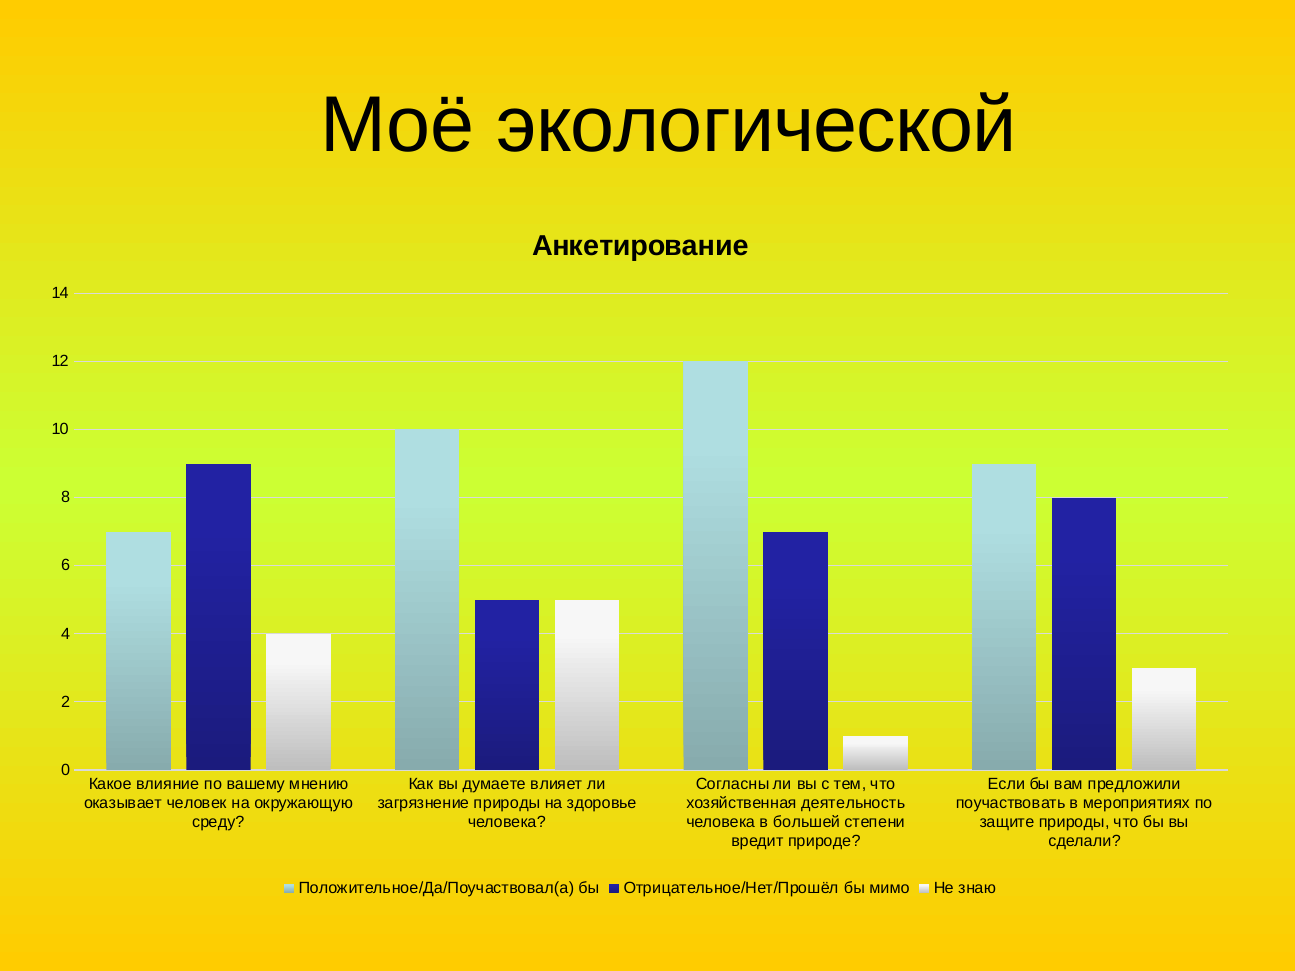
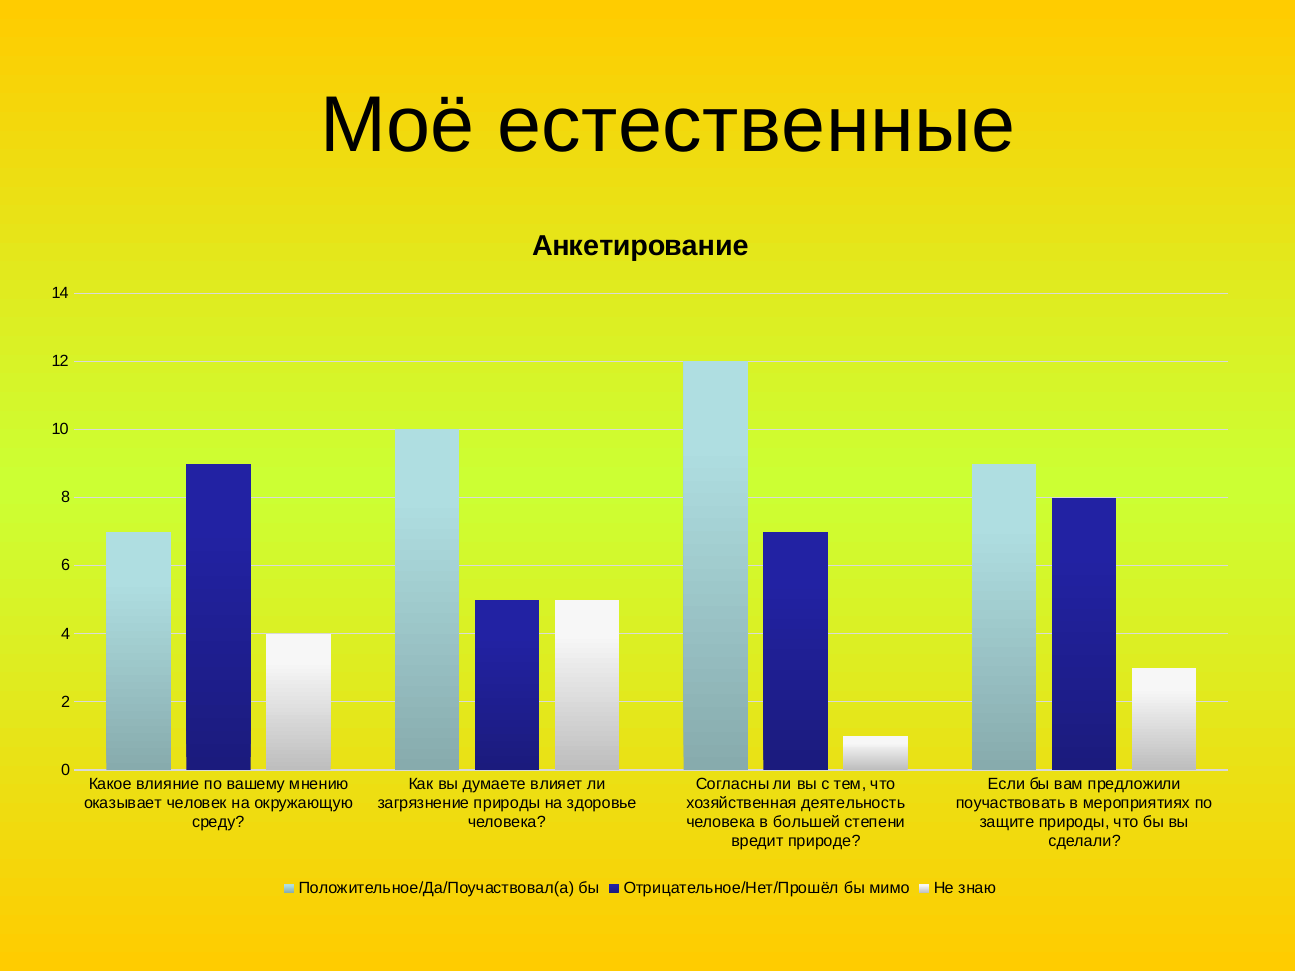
экологической: экологической -> естественные (756, 125)
